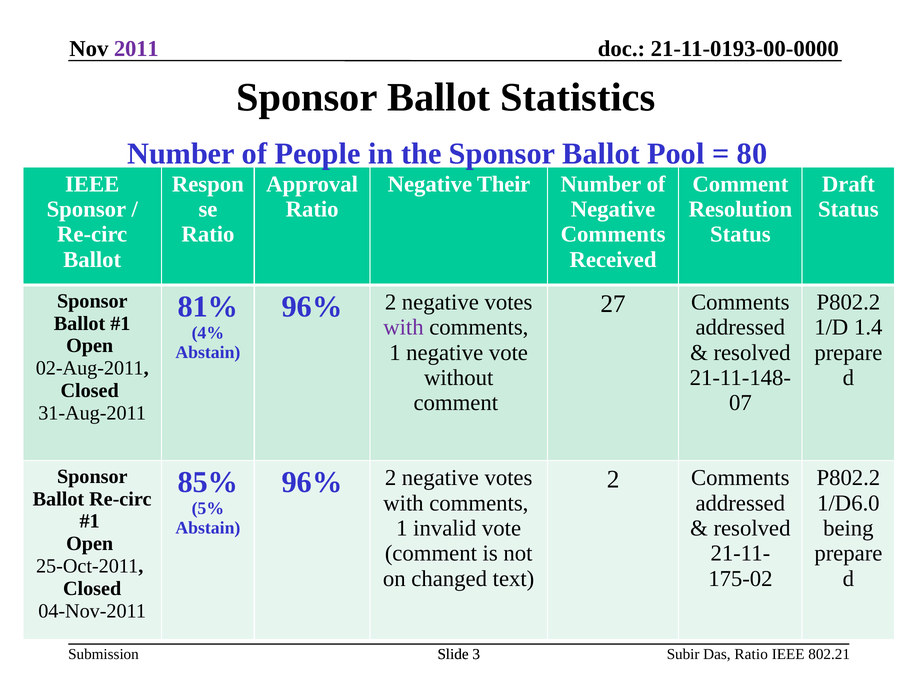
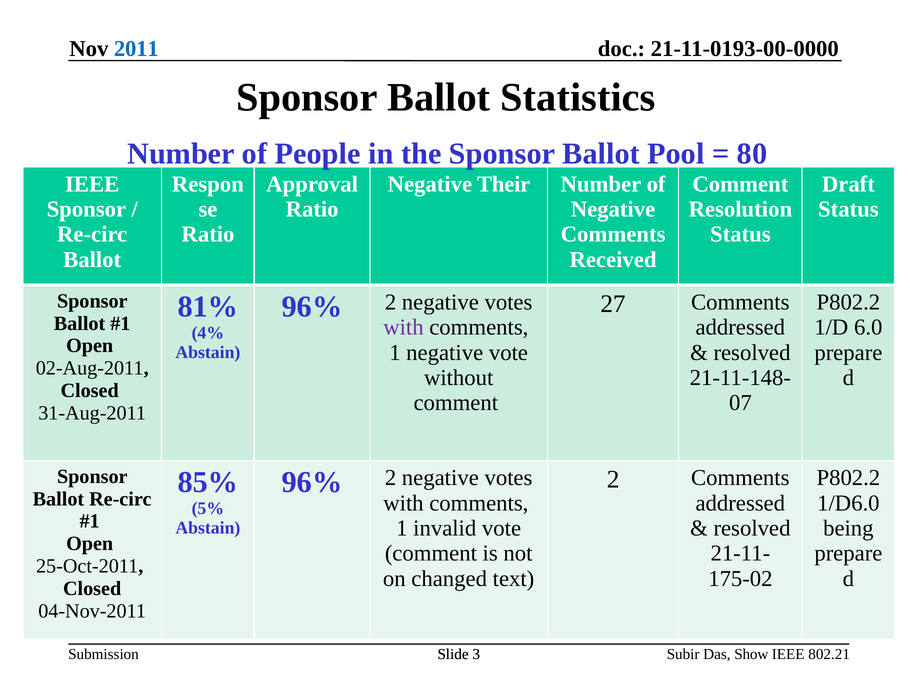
2011 colour: purple -> blue (136, 49)
1.4: 1.4 -> 6.0 (868, 328)
Das Ratio: Ratio -> Show (751, 655)
